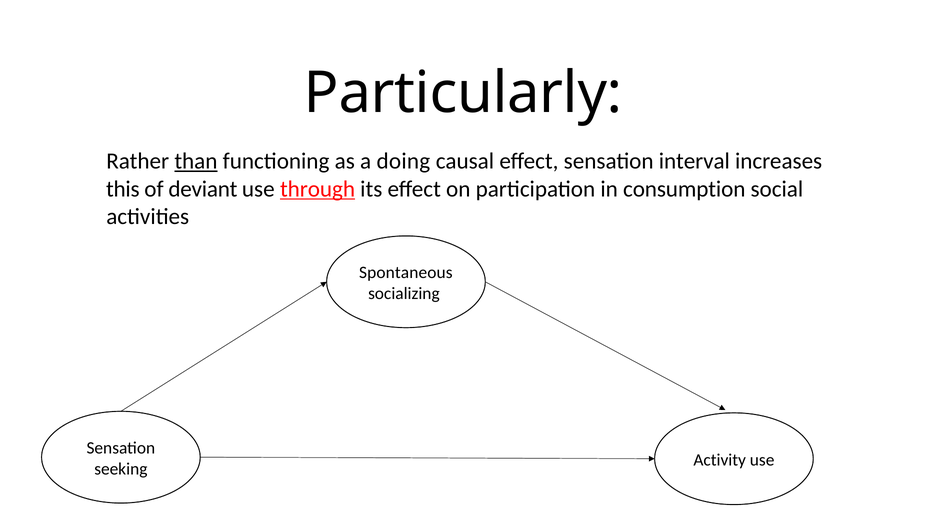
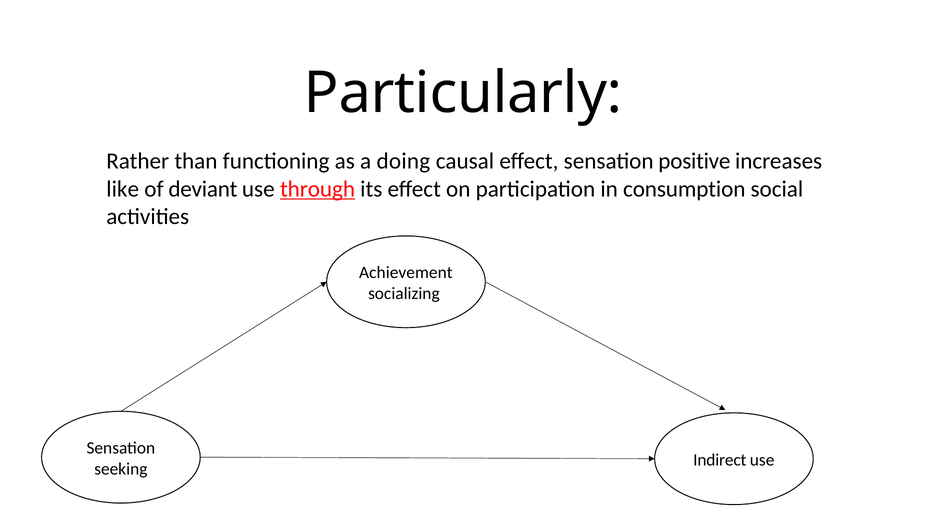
than underline: present -> none (196, 161)
interval: interval -> positive (694, 161)
this: this -> like (123, 189)
Spontaneous: Spontaneous -> Achievement (406, 273)
Activity: Activity -> Indirect (720, 460)
